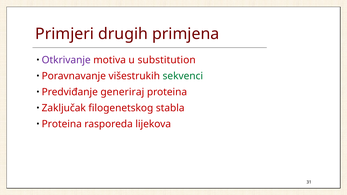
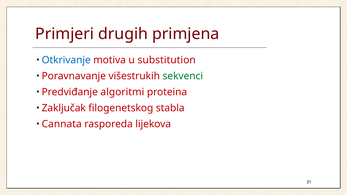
Otkrivanje colour: purple -> blue (66, 60)
generiraj: generiraj -> algoritmi (122, 92)
Proteina: Proteina -> Cannata (62, 124)
